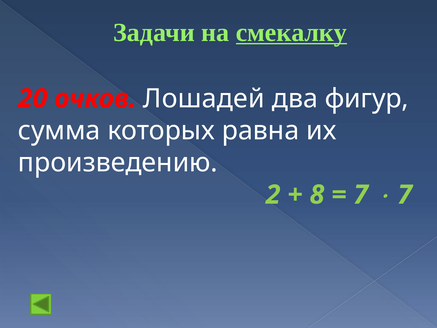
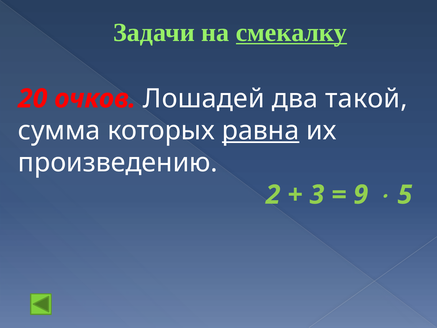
фигур: фигур -> такой (366, 99)
равна underline: none -> present (261, 131)
8: 8 -> 3 (317, 195)
7: 7 -> 9 (361, 195)
7: 7 -> 5 (405, 195)
